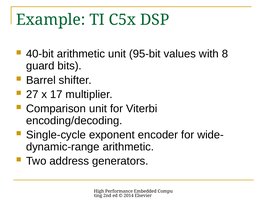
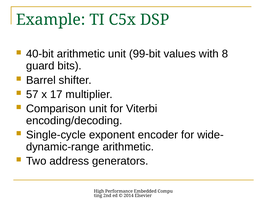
95-bit: 95-bit -> 99-bit (145, 54)
27: 27 -> 57 (32, 94)
